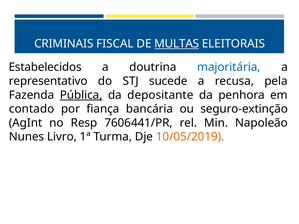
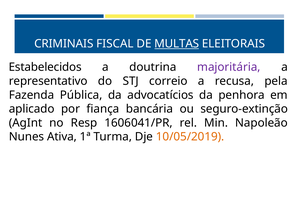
majoritária colour: blue -> purple (229, 67)
sucede: sucede -> correio (168, 81)
Pública underline: present -> none (81, 95)
depositante: depositante -> advocatícios (160, 95)
contado: contado -> aplicado (32, 109)
7606441/PR: 7606441/PR -> 1606041/PR (139, 123)
Livro: Livro -> Ativa (62, 137)
